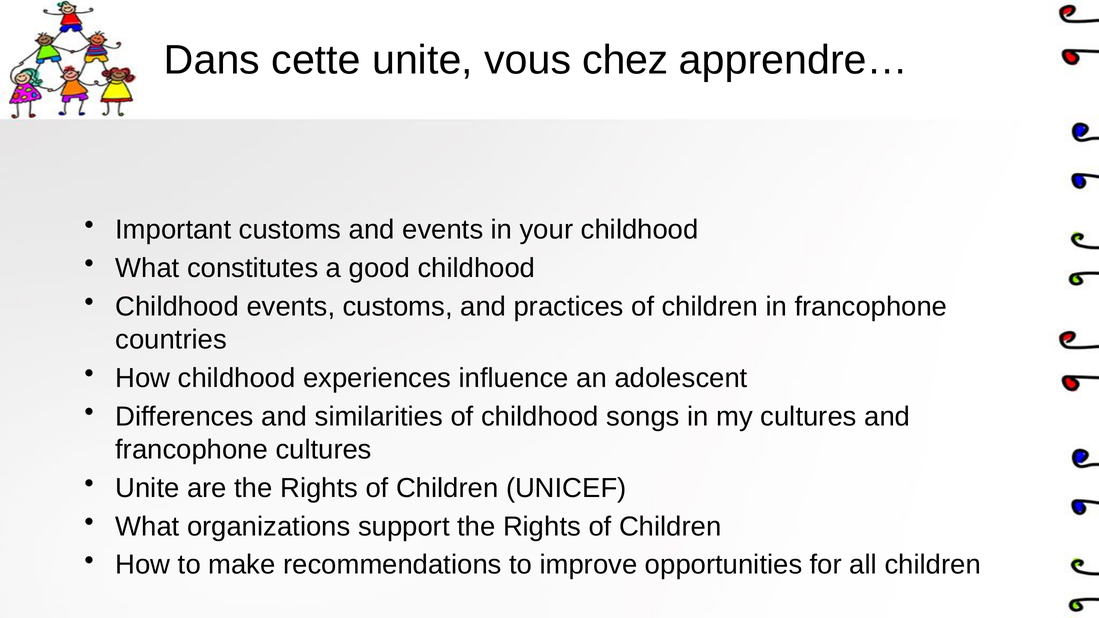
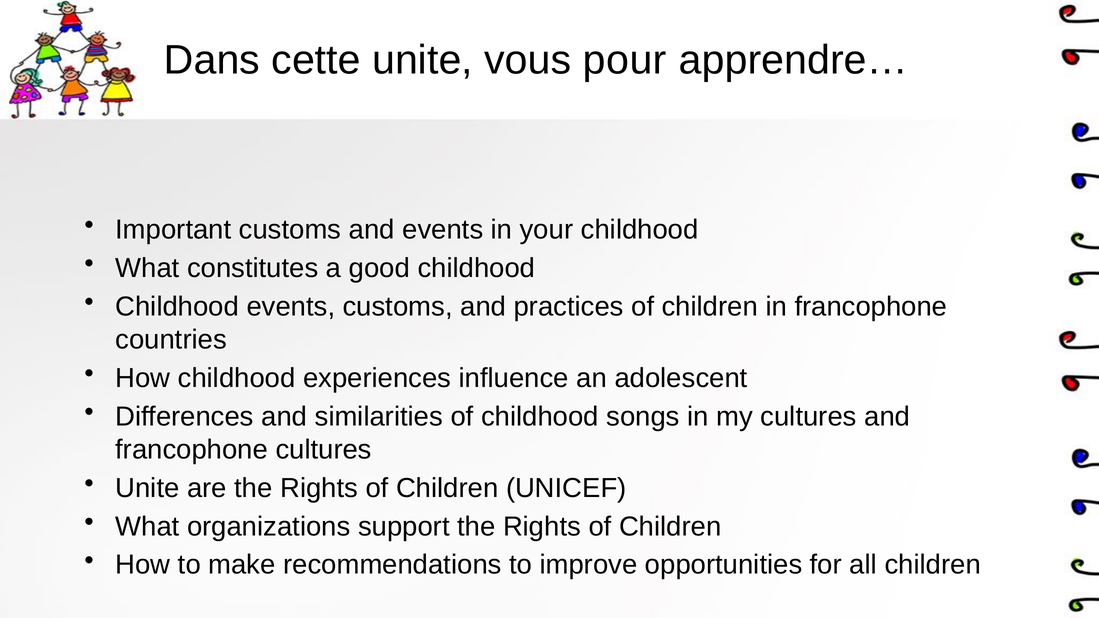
chez: chez -> pour (625, 60)
